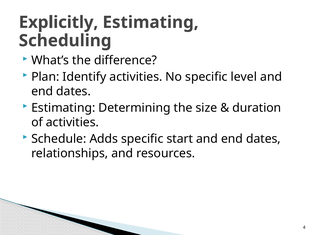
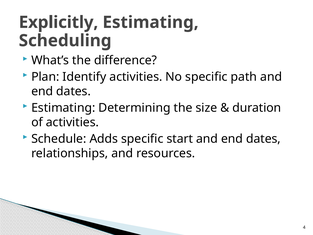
level: level -> path (244, 77)
